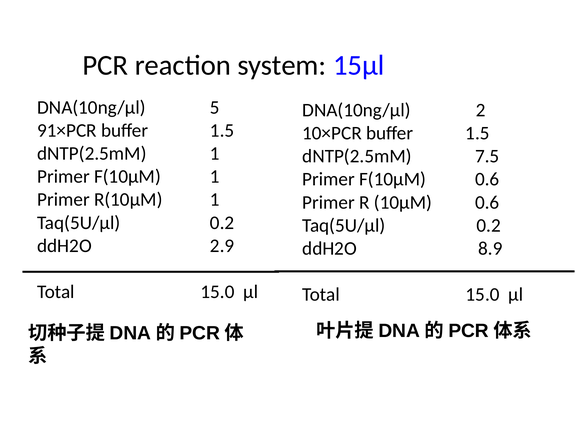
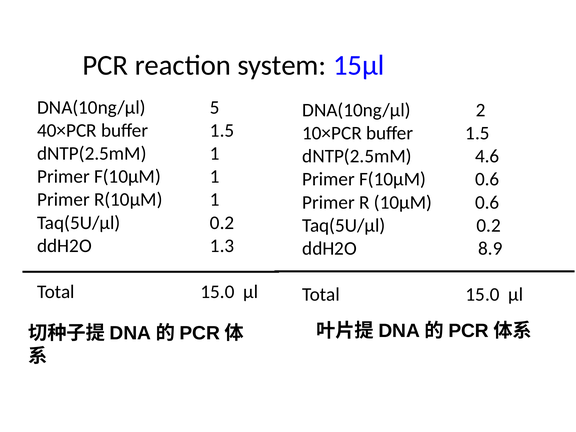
91×PCR: 91×PCR -> 40×PCR (67, 131)
7.5: 7.5 -> 4.6 (487, 156)
2.9: 2.9 -> 1.3 (222, 246)
